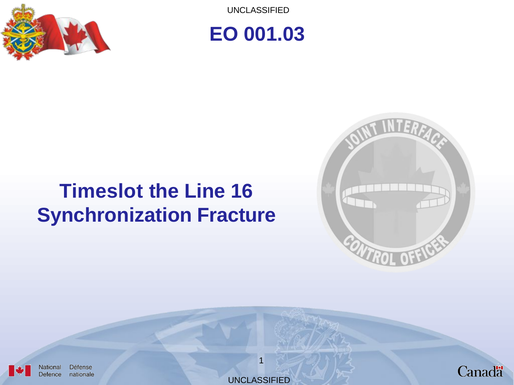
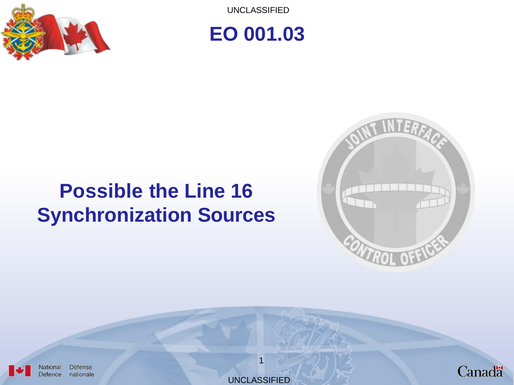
Timeslot: Timeslot -> Possible (101, 192)
Fracture: Fracture -> Sources (237, 216)
